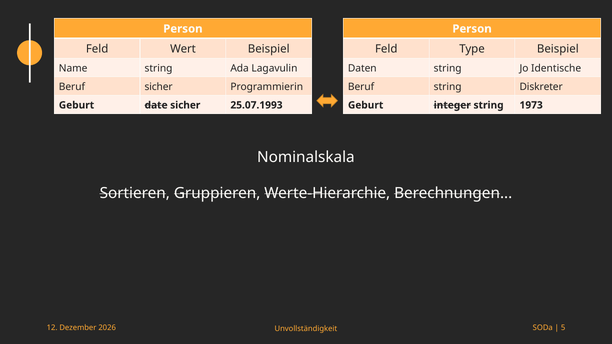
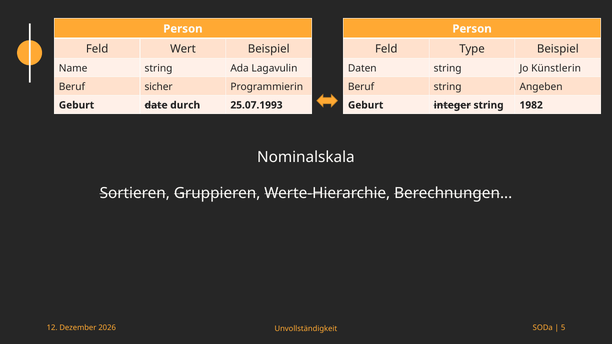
Identische: Identische -> Künstlerin (556, 68)
Diskreter: Diskreter -> Angeben (541, 87)
date sicher: sicher -> durch (185, 105)
1973: 1973 -> 1982 (531, 105)
